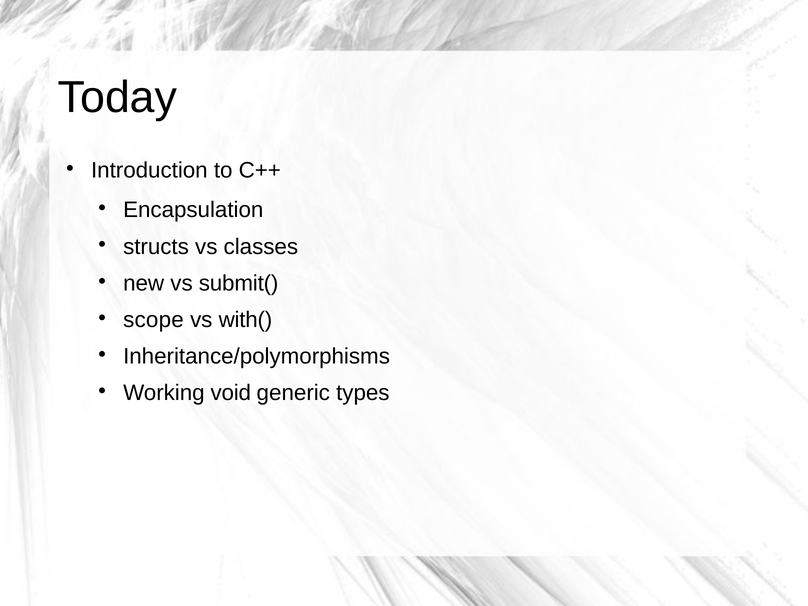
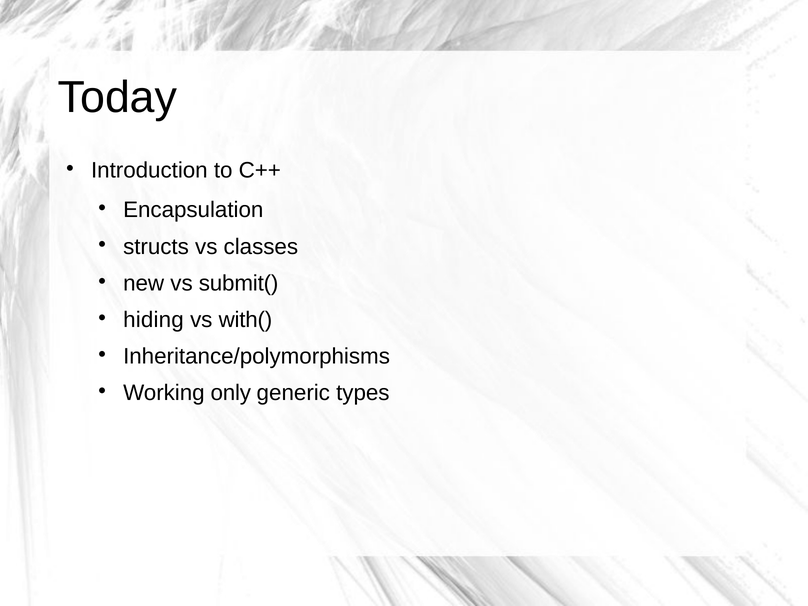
scope: scope -> hiding (153, 320)
void: void -> only (231, 393)
